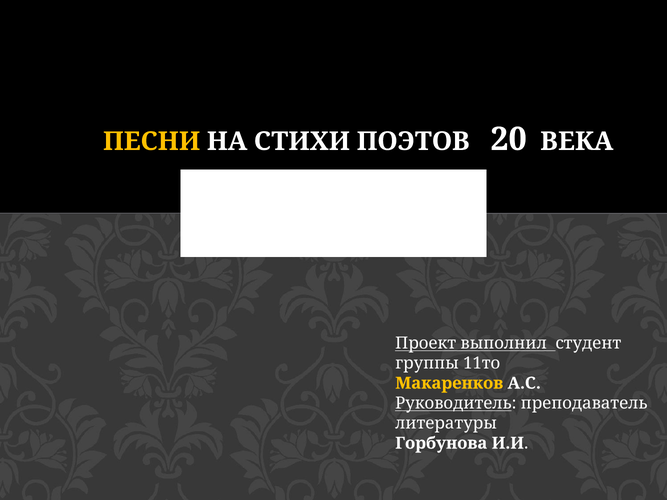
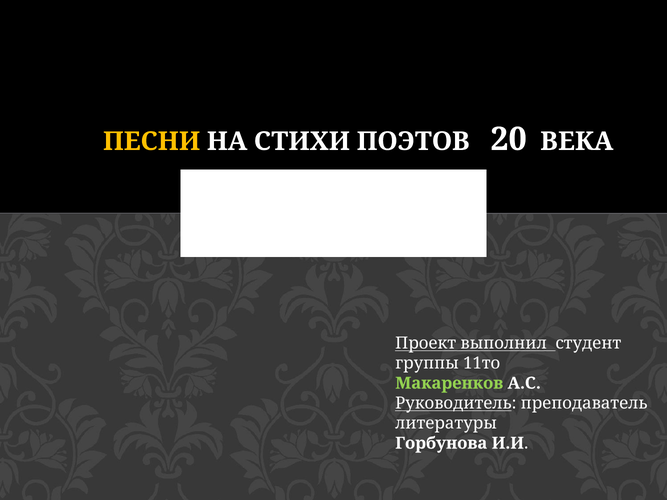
Макаренков colour: yellow -> light green (449, 383)
